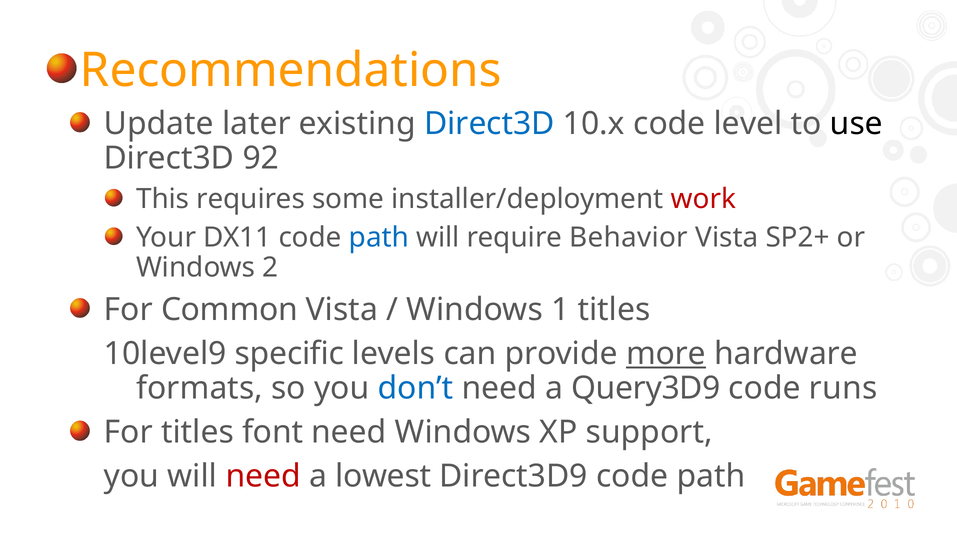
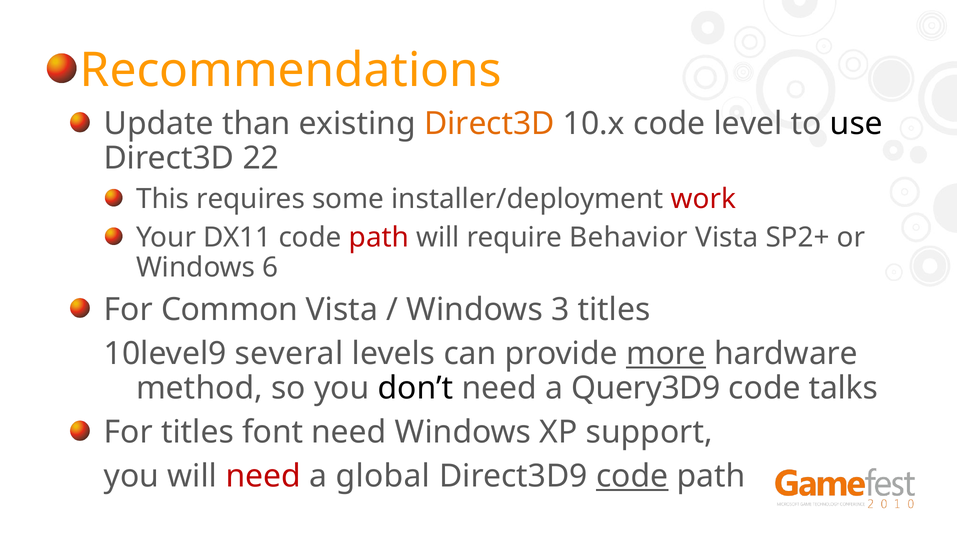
later: later -> than (256, 123)
Direct3D colour: blue -> orange (489, 123)
92: 92 -> 22 (261, 158)
path colour: blue -> red (379, 237)
2: 2 -> 6 (270, 267)
1: 1 -> 3 (560, 309)
specific: specific -> several (289, 353)
formats: formats -> method (199, 388)
don’t colour: blue -> black (415, 388)
runs: runs -> talks (844, 388)
lowest: lowest -> global (383, 476)
code underline: none -> present (632, 476)
